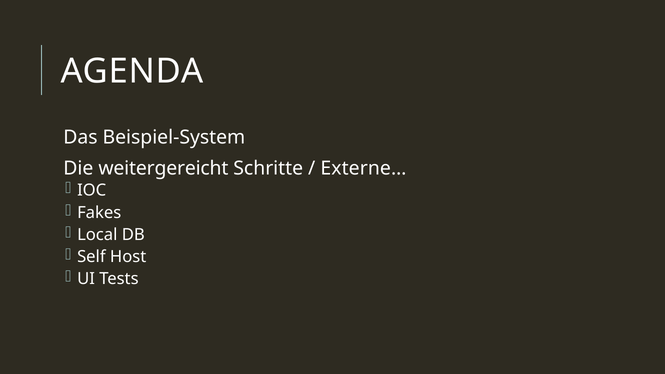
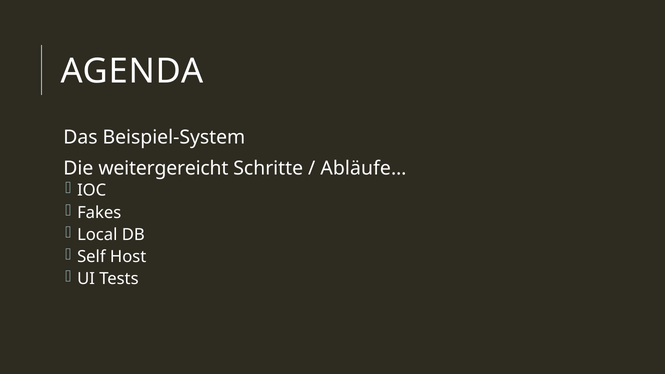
Externe…: Externe… -> Abläufe… (363, 168)
